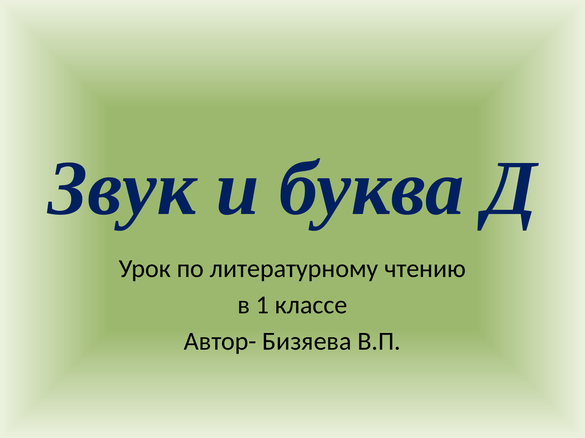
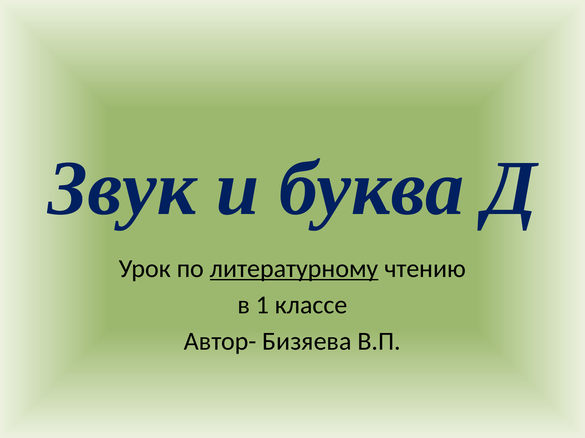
литературному underline: none -> present (294, 269)
